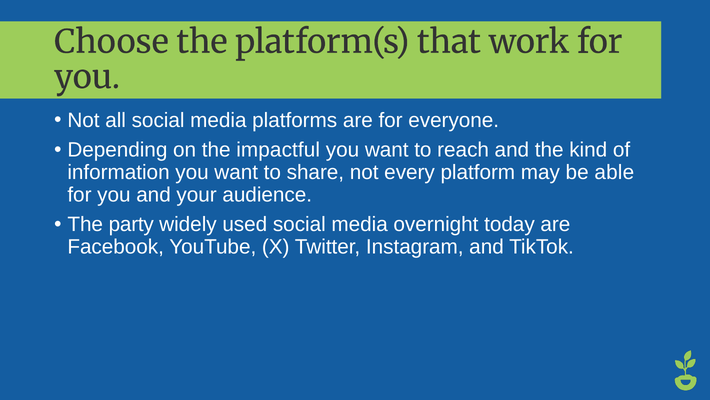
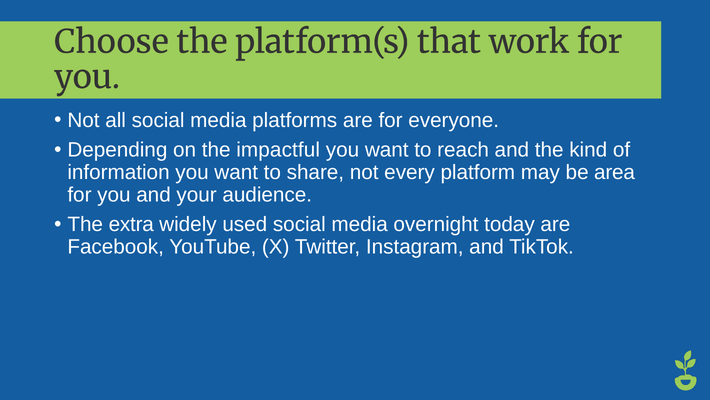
able: able -> area (615, 172)
party: party -> extra (131, 224)
